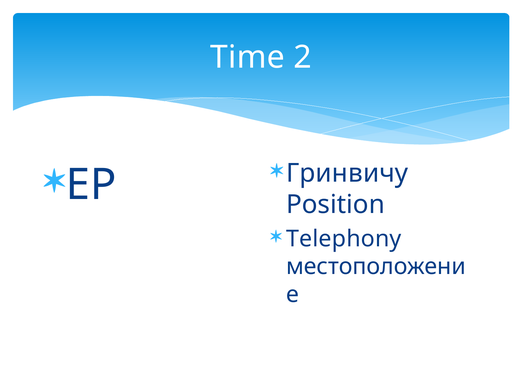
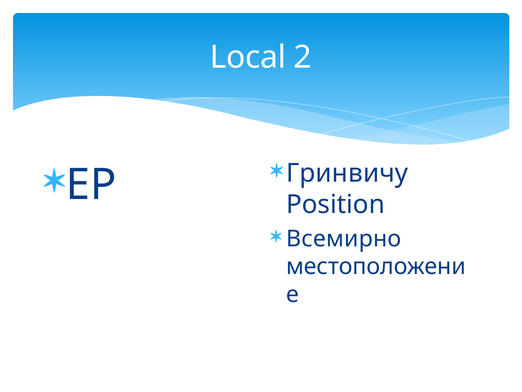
Time: Time -> Local (248, 57)
Telephony: Telephony -> Всемирно (344, 238)
